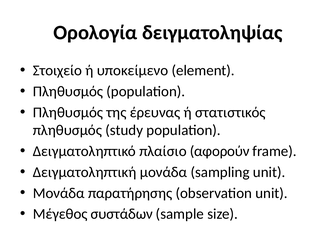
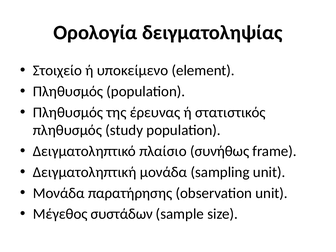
αφορούν: αφορούν -> συνήθως (220, 151)
